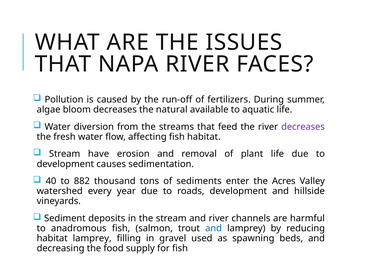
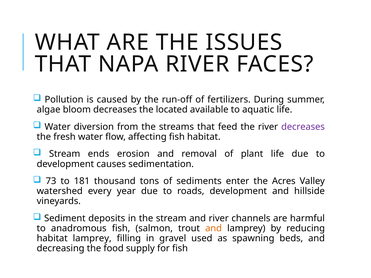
natural: natural -> located (172, 110)
have: have -> ends (99, 154)
40: 40 -> 73 (51, 181)
882: 882 -> 181 (82, 181)
and colour: blue -> orange (214, 229)
